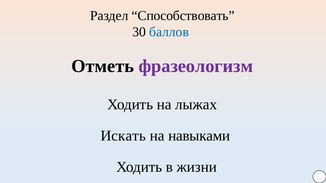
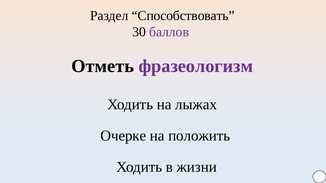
баллов colour: blue -> purple (169, 32)
Искать: Искать -> Очерке (123, 136)
навыками: навыками -> положить (199, 136)
